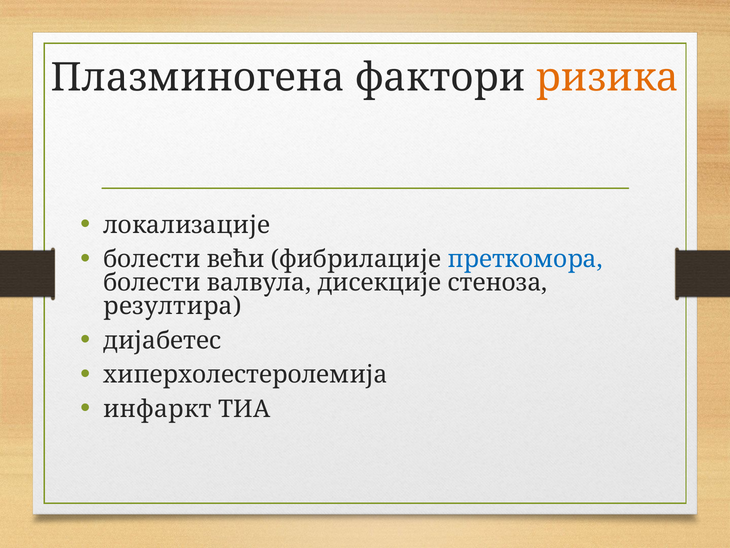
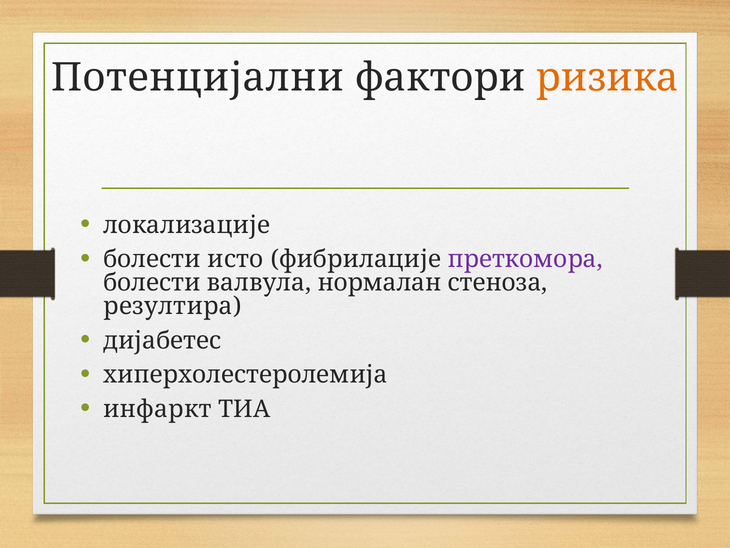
Плазминогена: Плазминогена -> Потенцијални (198, 78)
већи: већи -> исто (235, 259)
преткомора colour: blue -> purple (525, 259)
дисекције: дисекције -> нормалан (380, 283)
